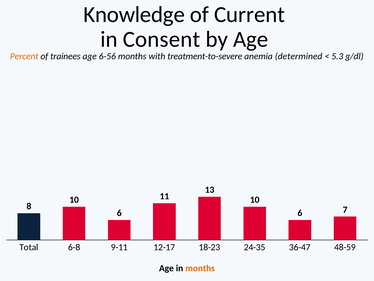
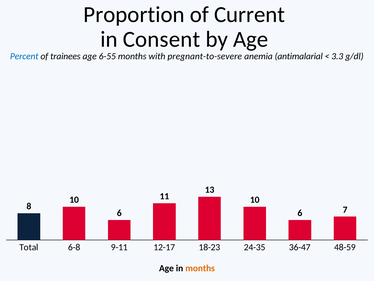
Knowledge: Knowledge -> Proportion (134, 15)
Percent colour: orange -> blue (24, 56)
6-56: 6-56 -> 6-55 (107, 56)
treatment-to-severe: treatment-to-severe -> pregnant-to-severe (205, 56)
determined: determined -> antimalarial (299, 56)
5.3: 5.3 -> 3.3 (337, 56)
